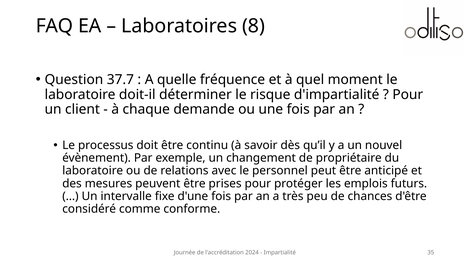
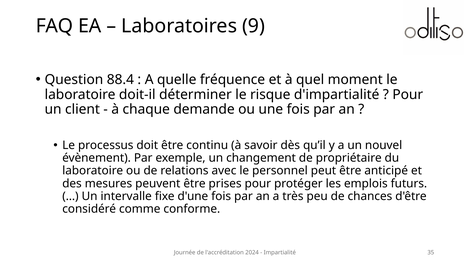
8: 8 -> 9 (254, 26)
37.7: 37.7 -> 88.4 (120, 79)
